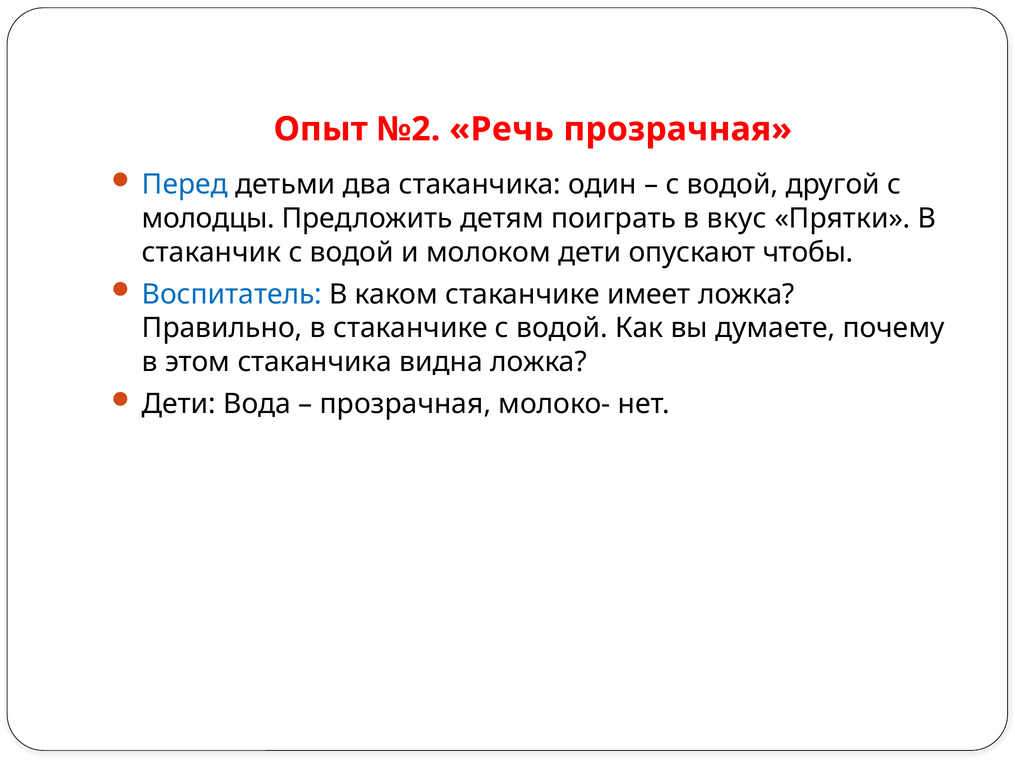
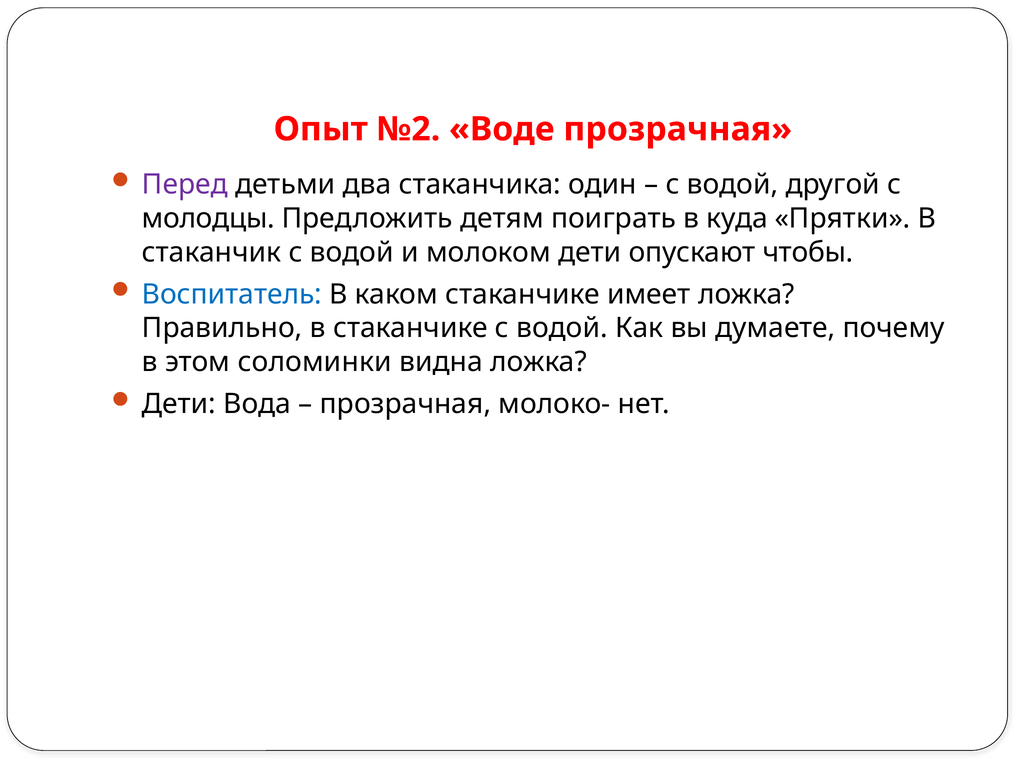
Речь: Речь -> Воде (502, 129)
Перед colour: blue -> purple (185, 185)
вкус: вкус -> куда (737, 218)
этом стаканчика: стаканчика -> соломинки (315, 362)
